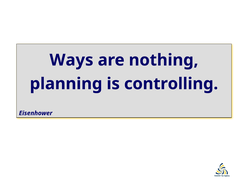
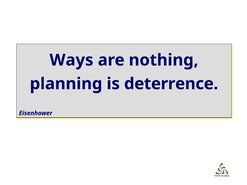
controlling: controlling -> deterrence (171, 84)
